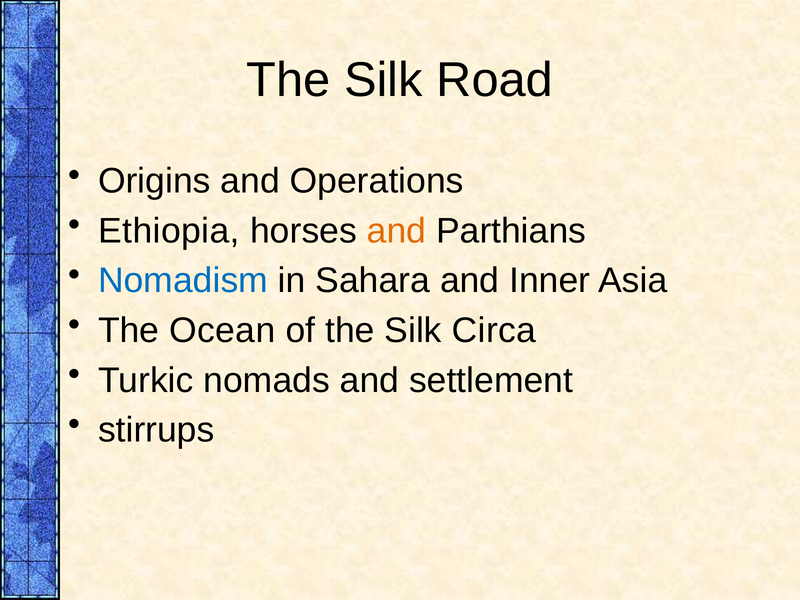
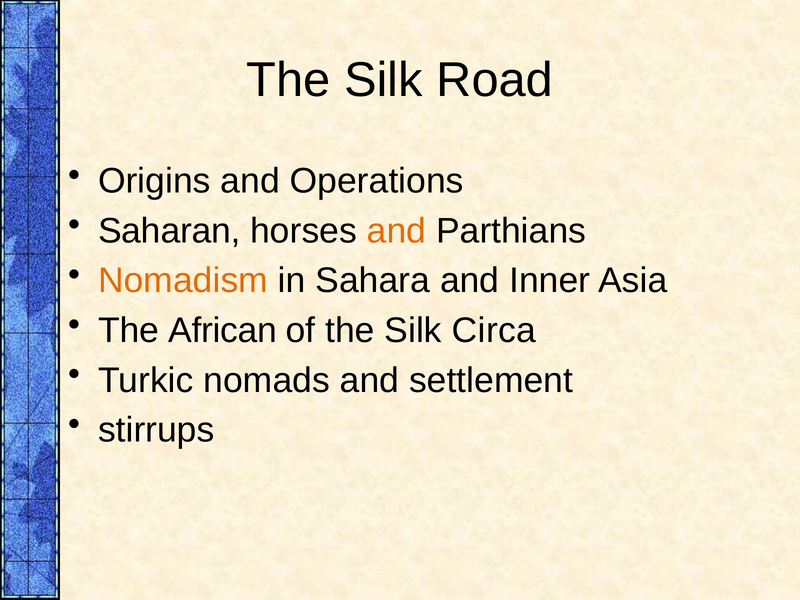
Ethiopia: Ethiopia -> Saharan (169, 231)
Nomadism colour: blue -> orange (183, 281)
Ocean: Ocean -> African (223, 331)
